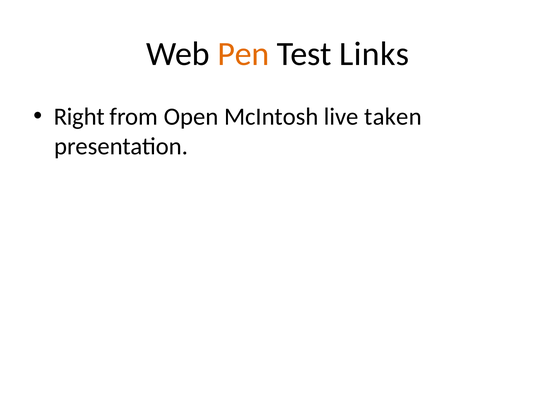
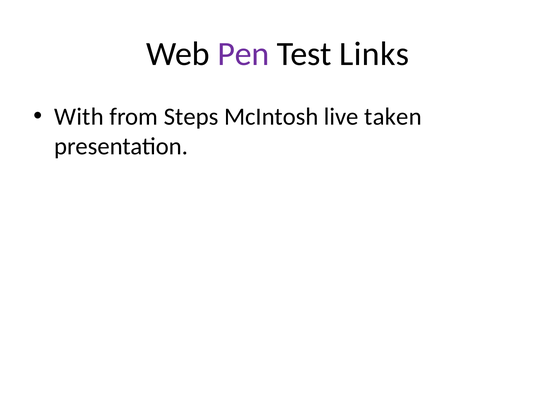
Pen colour: orange -> purple (243, 54)
Right: Right -> With (79, 117)
Open: Open -> Steps (191, 117)
